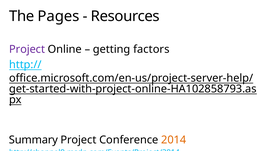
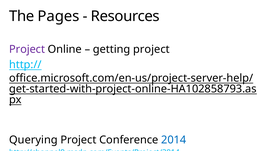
getting factors: factors -> project (151, 49)
Summary: Summary -> Querying (33, 140)
2014 colour: orange -> blue (174, 140)
